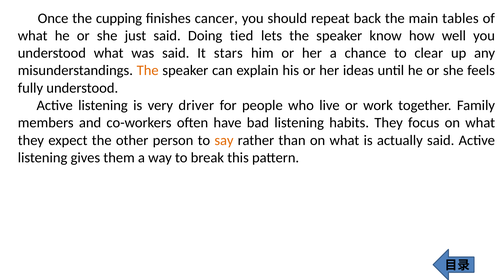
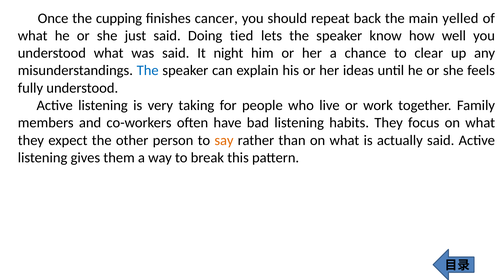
tables: tables -> yelled (460, 18)
stars: stars -> night (228, 53)
The colour: orange -> blue (148, 71)
driver: driver -> taking (196, 106)
